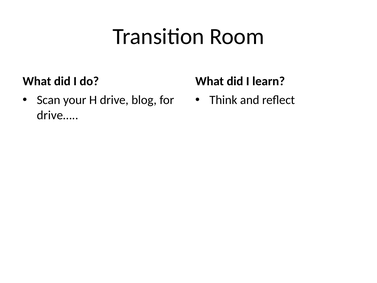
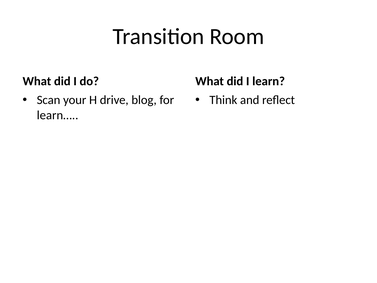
drive…: drive… -> learn… (58, 115)
